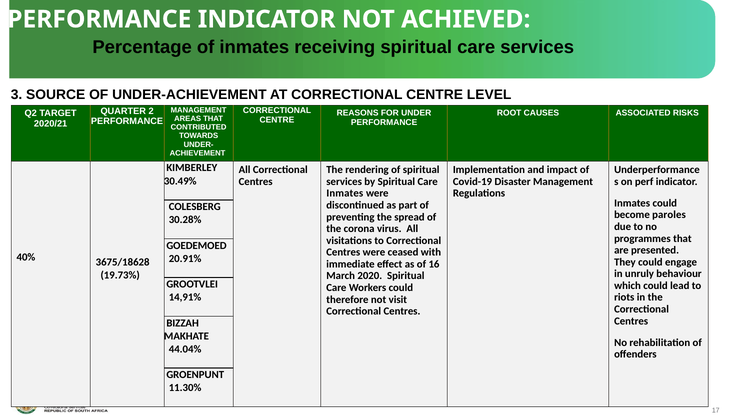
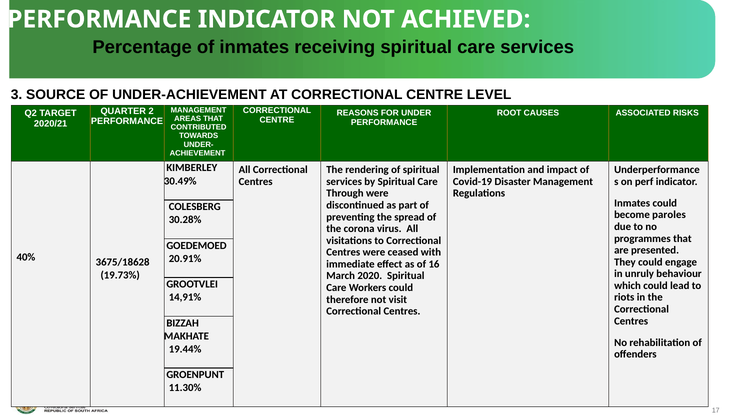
Inmates: Inmates -> Through (345, 193)
44.04%: 44.04% -> 19.44% (185, 349)
